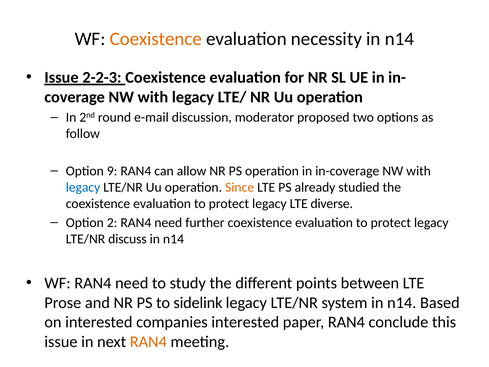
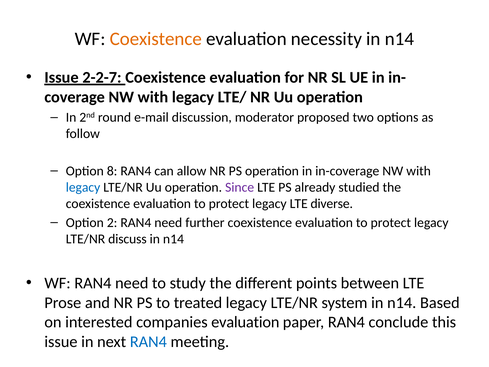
2-2-3: 2-2-3 -> 2-2-7 (102, 77)
9: 9 -> 8 (112, 171)
Since colour: orange -> purple (240, 187)
sidelink: sidelink -> treated (198, 302)
companies interested: interested -> evaluation (245, 322)
RAN4 colour: orange -> blue (148, 342)
